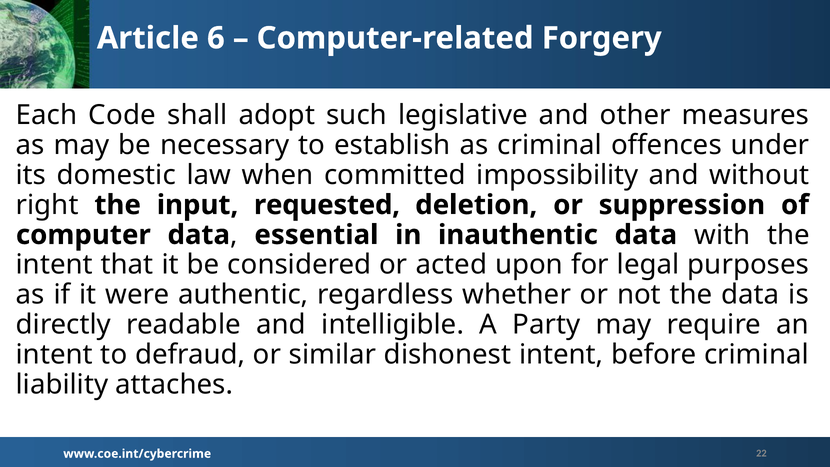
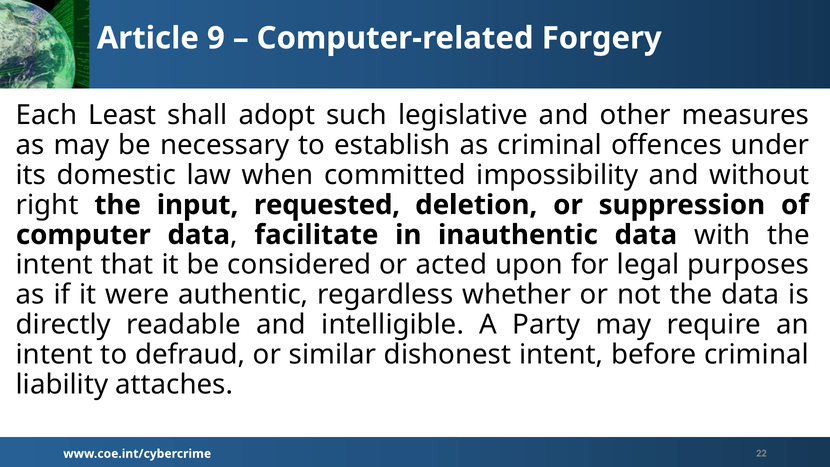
6: 6 -> 9 (216, 38)
Code: Code -> Least (122, 115)
essential: essential -> facilitate (316, 235)
